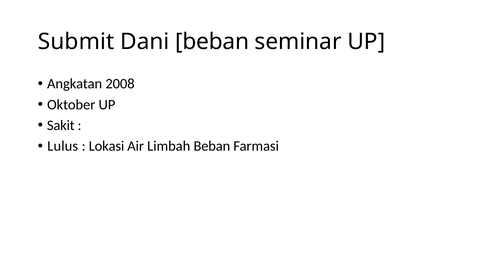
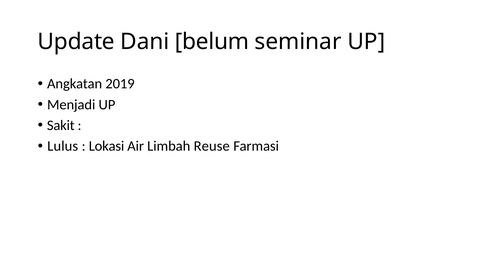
Submit: Submit -> Update (76, 42)
Dani beban: beban -> belum (212, 42)
2008: 2008 -> 2019 (120, 84)
Oktober: Oktober -> Menjadi (71, 105)
Limbah Beban: Beban -> Reuse (212, 146)
